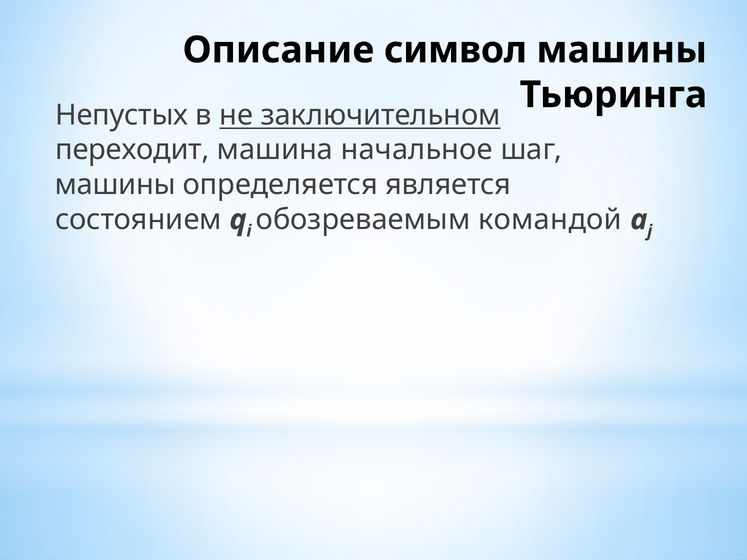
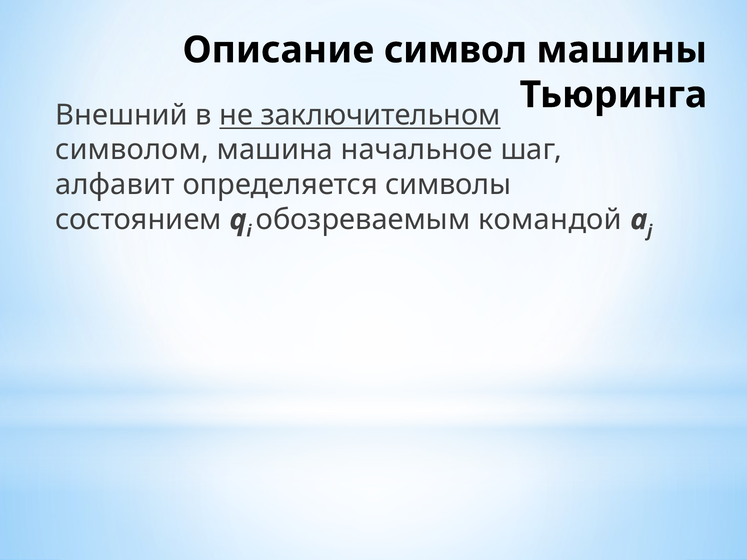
Непустых: Непустых -> Внешний (122, 115)
переходит: переходит -> символом (132, 150)
машины: машины -> алфавит (115, 185)
является: является -> символы (448, 185)
